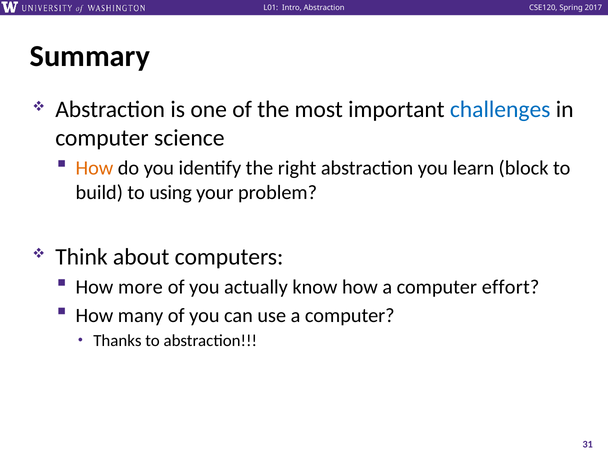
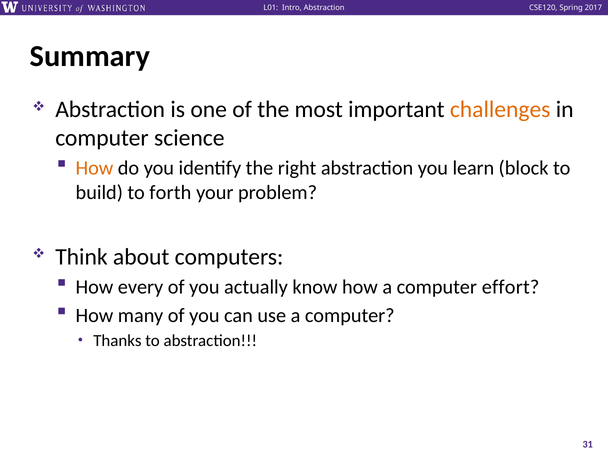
challenges colour: blue -> orange (500, 109)
using: using -> forth (170, 192)
more: more -> every (141, 287)
